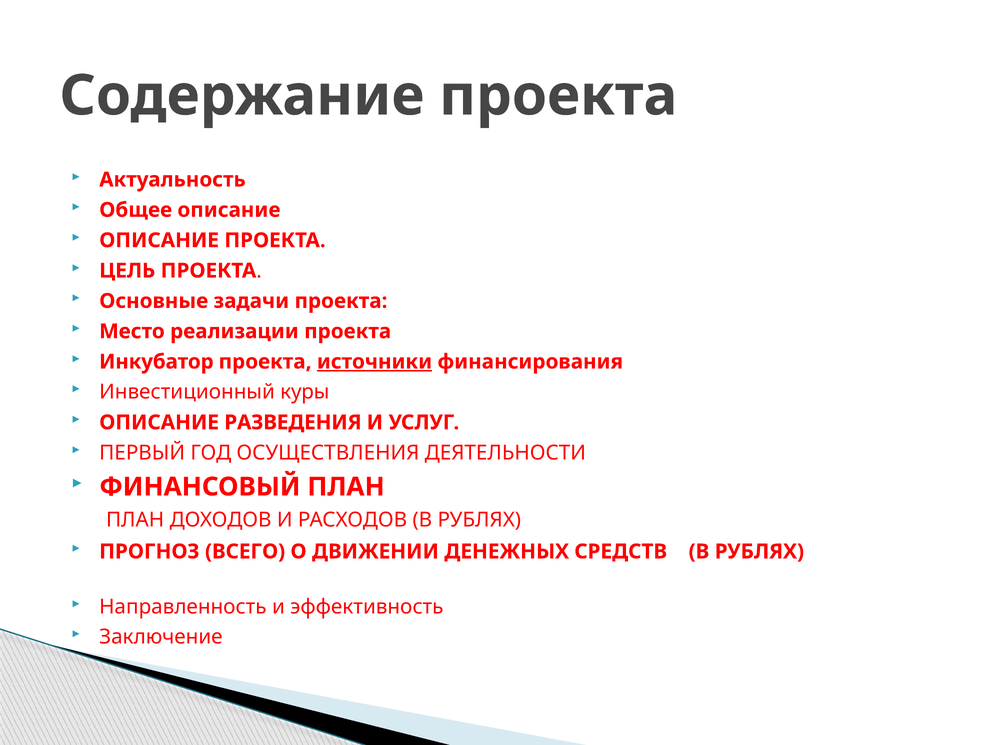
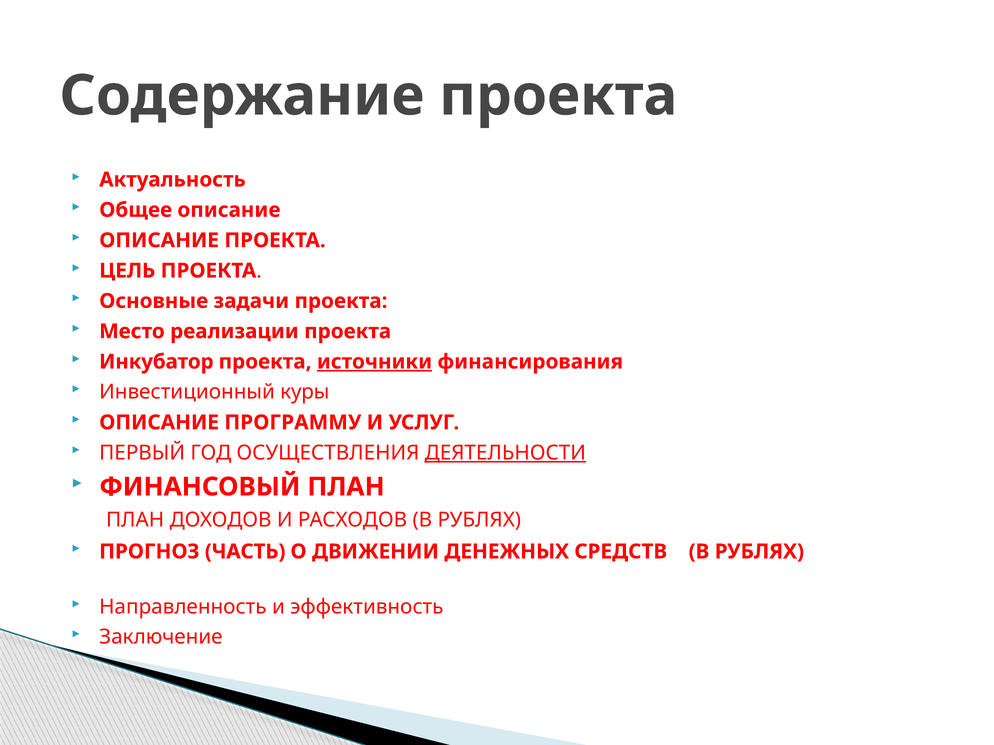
РАЗВЕДЕНИЯ: РАЗВЕДЕНИЯ -> ПРОГРАММУ (293, 423)
ДЕЯТЕЛЬНОСТИ underline: none -> present (505, 453)
ВСЕГО: ВСЕГО -> ЧАСТЬ (245, 552)
